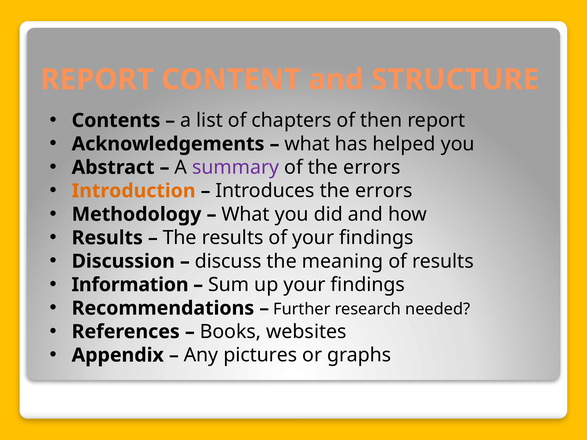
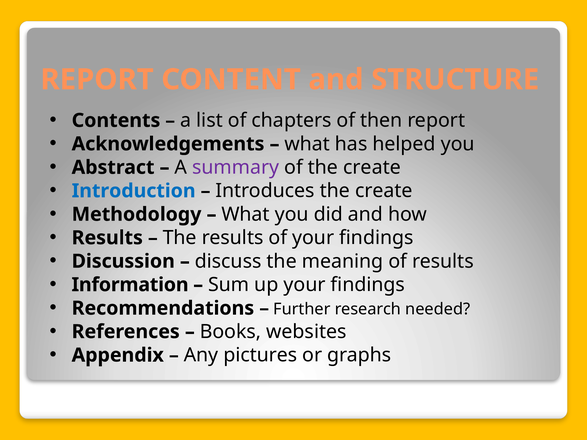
of the errors: errors -> create (372, 167)
Introduction colour: orange -> blue (134, 191)
Introduces the errors: errors -> create (384, 191)
